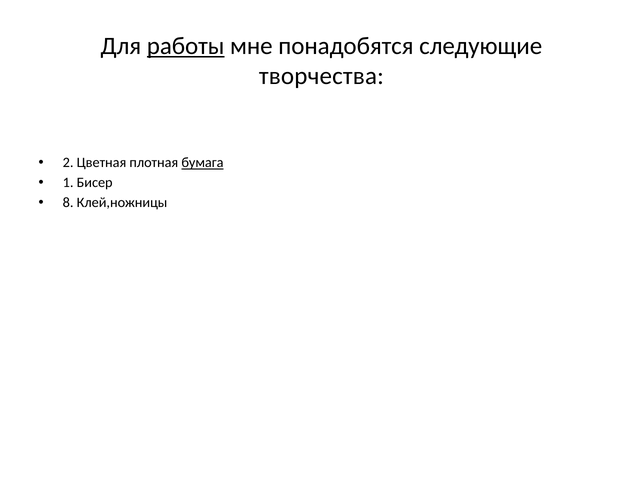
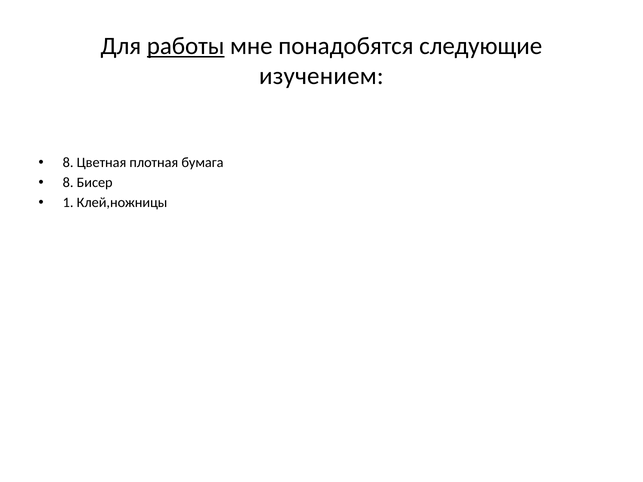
творчества: творчества -> изучением (321, 76)
2: 2 -> 8 (68, 163)
бумага underline: present -> none (202, 163)
1: 1 -> 8 (68, 183)
8: 8 -> 1 (68, 203)
